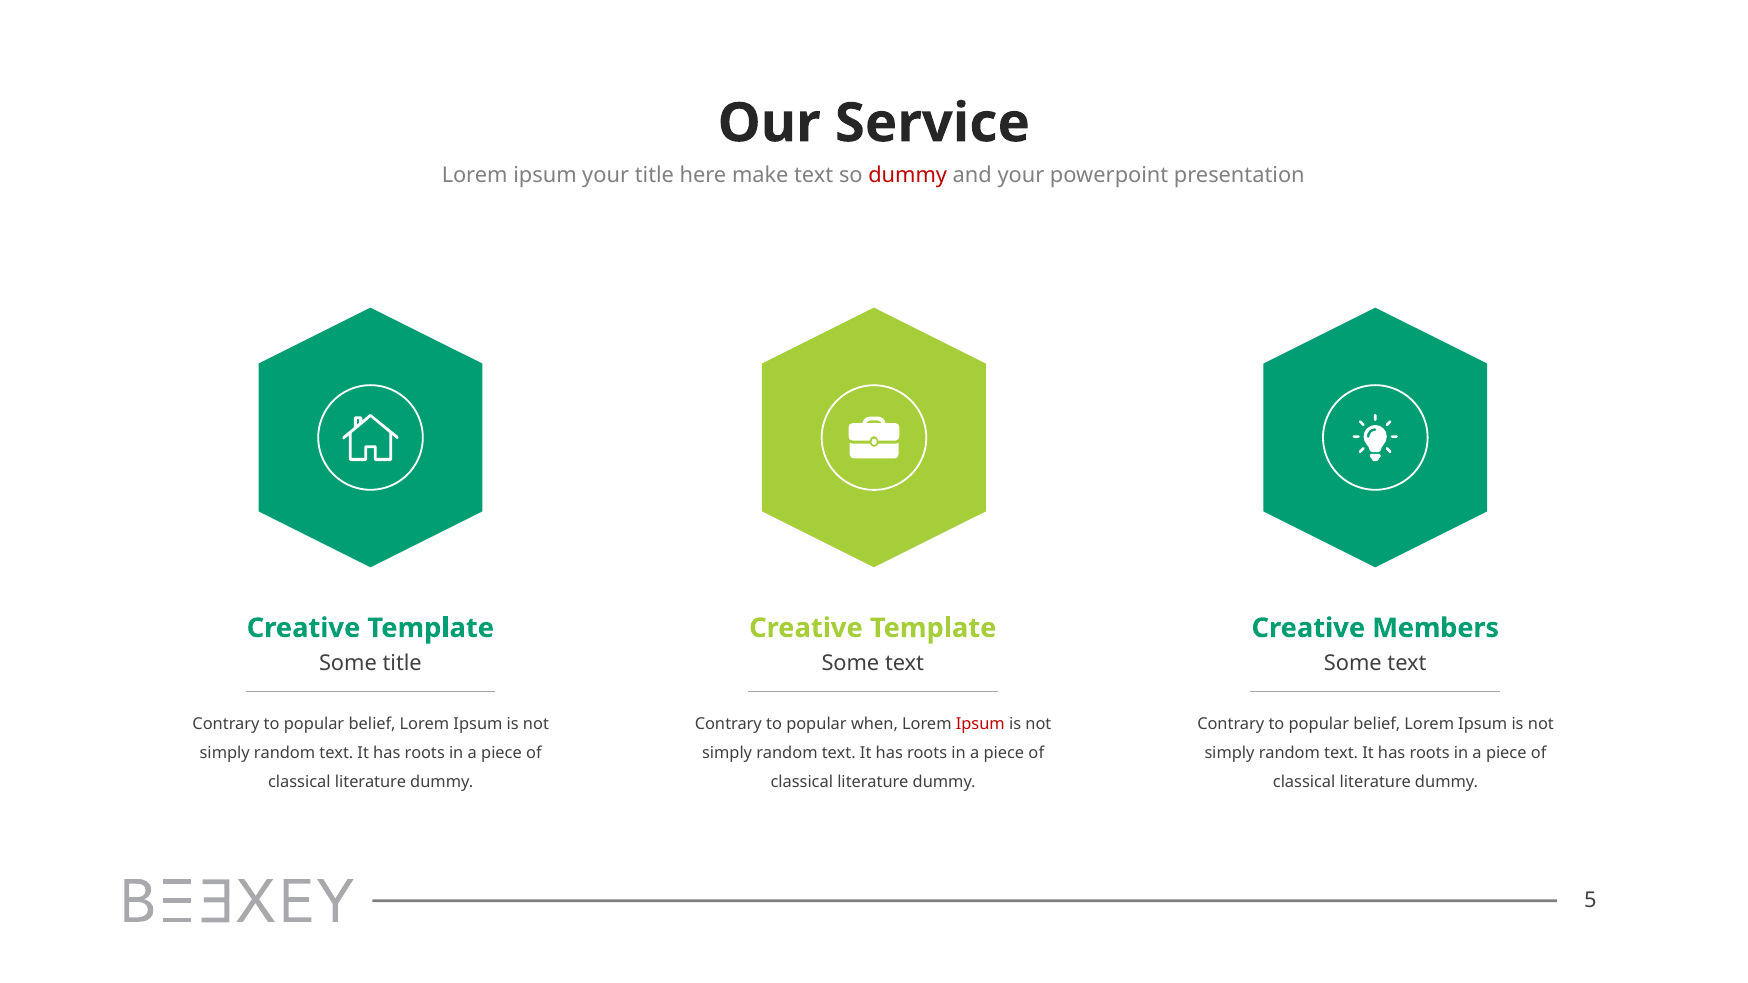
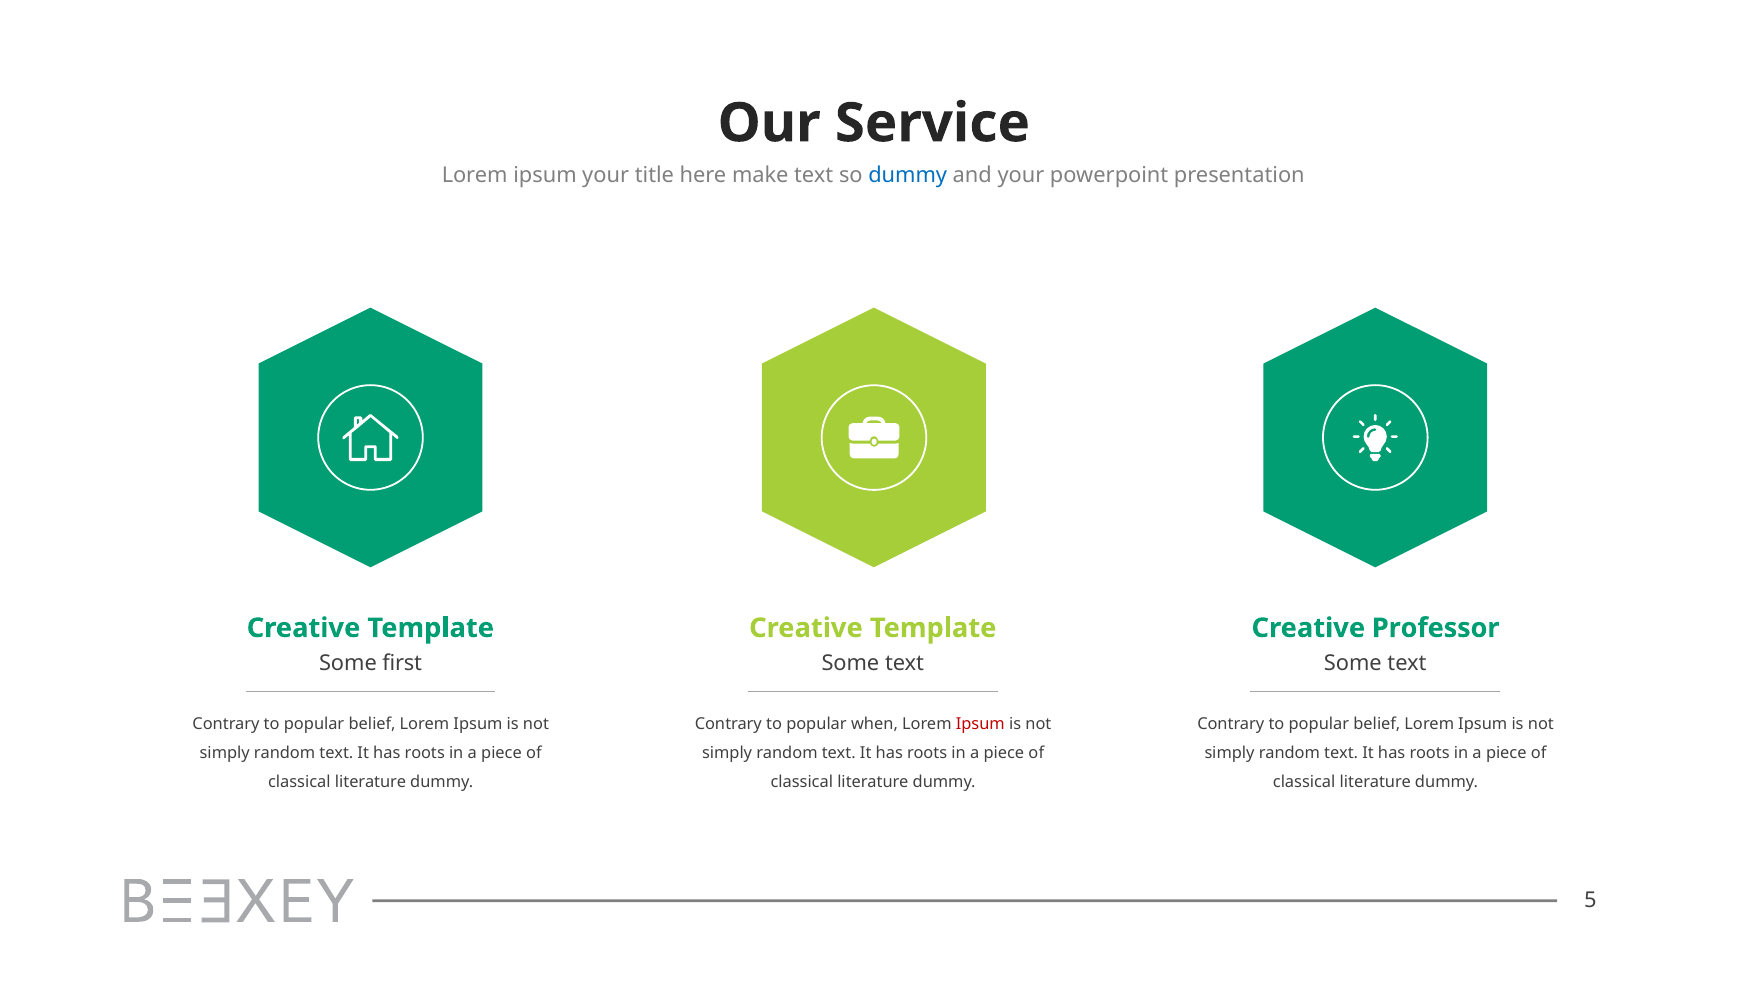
dummy colour: red -> blue (908, 175)
Members: Members -> Professor (1436, 628)
Some title: title -> first (402, 663)
